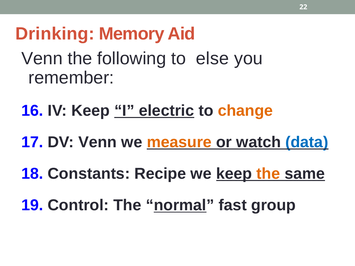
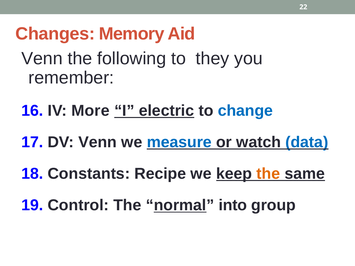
Drinking: Drinking -> Changes (55, 34)
else: else -> they (213, 59)
IV Keep: Keep -> More (90, 111)
change colour: orange -> blue (245, 111)
measure colour: orange -> blue (179, 142)
fast: fast -> into (233, 205)
